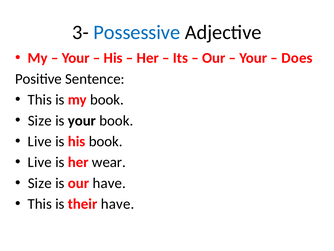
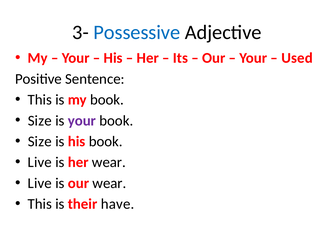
Does: Does -> Used (297, 58)
your colour: black -> purple (82, 120)
Live: Live -> Size (40, 141)
Size: Size -> Live (40, 183)
our have: have -> wear (109, 183)
